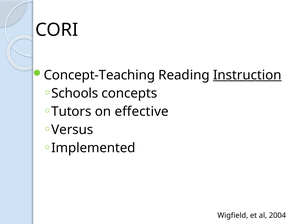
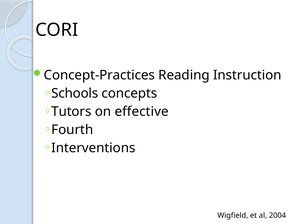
Concept-Teaching: Concept-Teaching -> Concept-Practices (99, 75)
Instruction underline: present -> none (247, 75)
Versus: Versus -> Fourth (72, 130)
Implemented: Implemented -> Interventions (93, 148)
